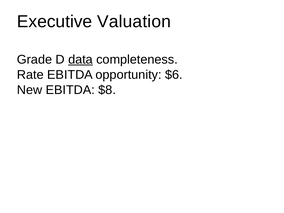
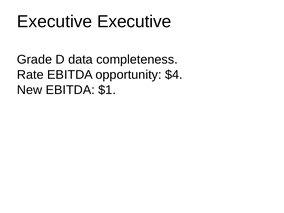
Executive Valuation: Valuation -> Executive (134, 22)
data underline: present -> none (80, 60)
$6: $6 -> $4 (174, 75)
$8: $8 -> $1 (107, 90)
